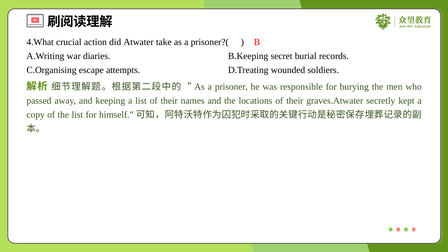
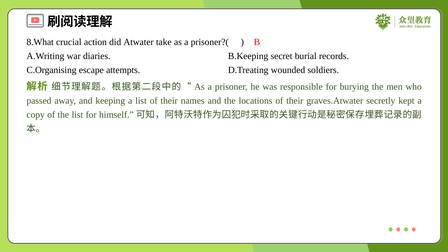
4.What: 4.What -> 8.What (40, 42)
